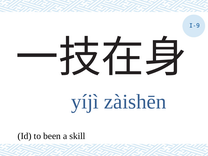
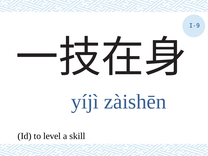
been: been -> level (52, 136)
